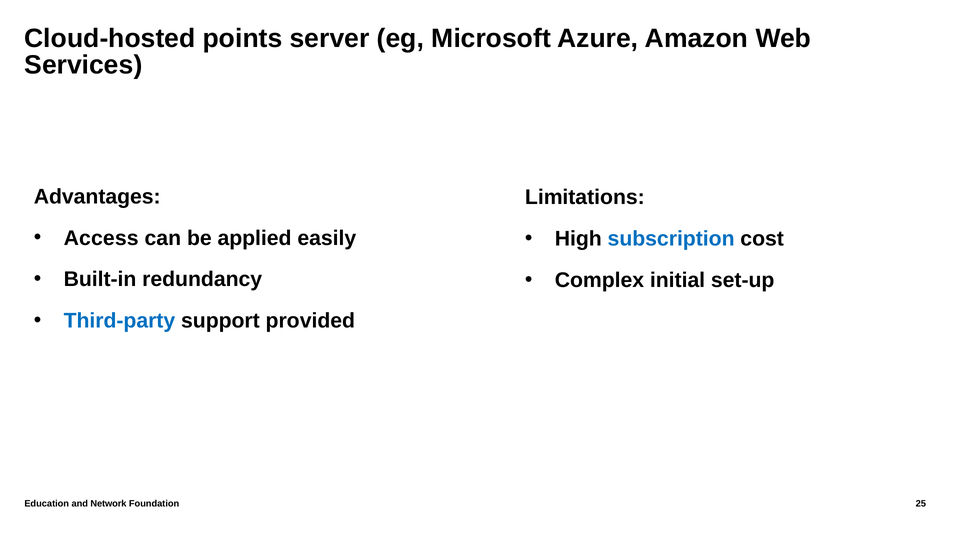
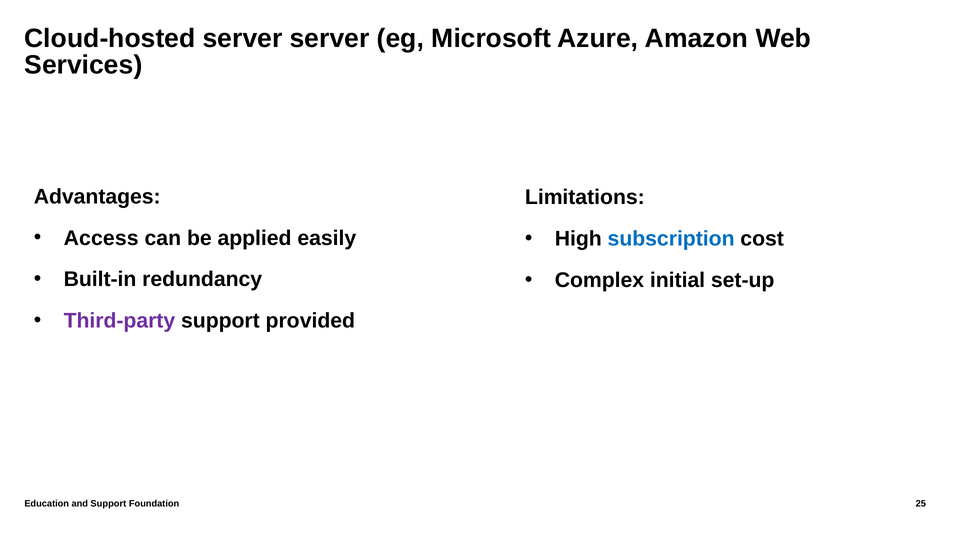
Cloud-hosted points: points -> server (243, 39)
Third-party colour: blue -> purple (119, 321)
and Network: Network -> Support (108, 504)
